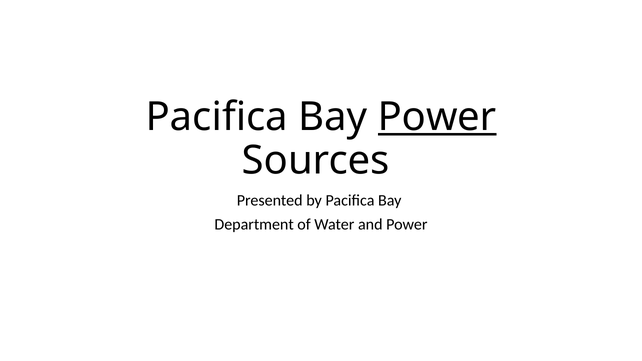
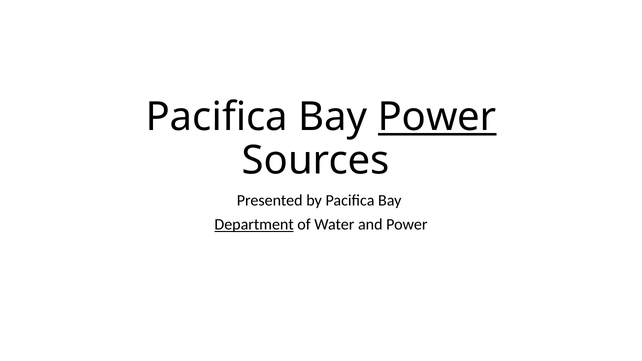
Department underline: none -> present (254, 225)
